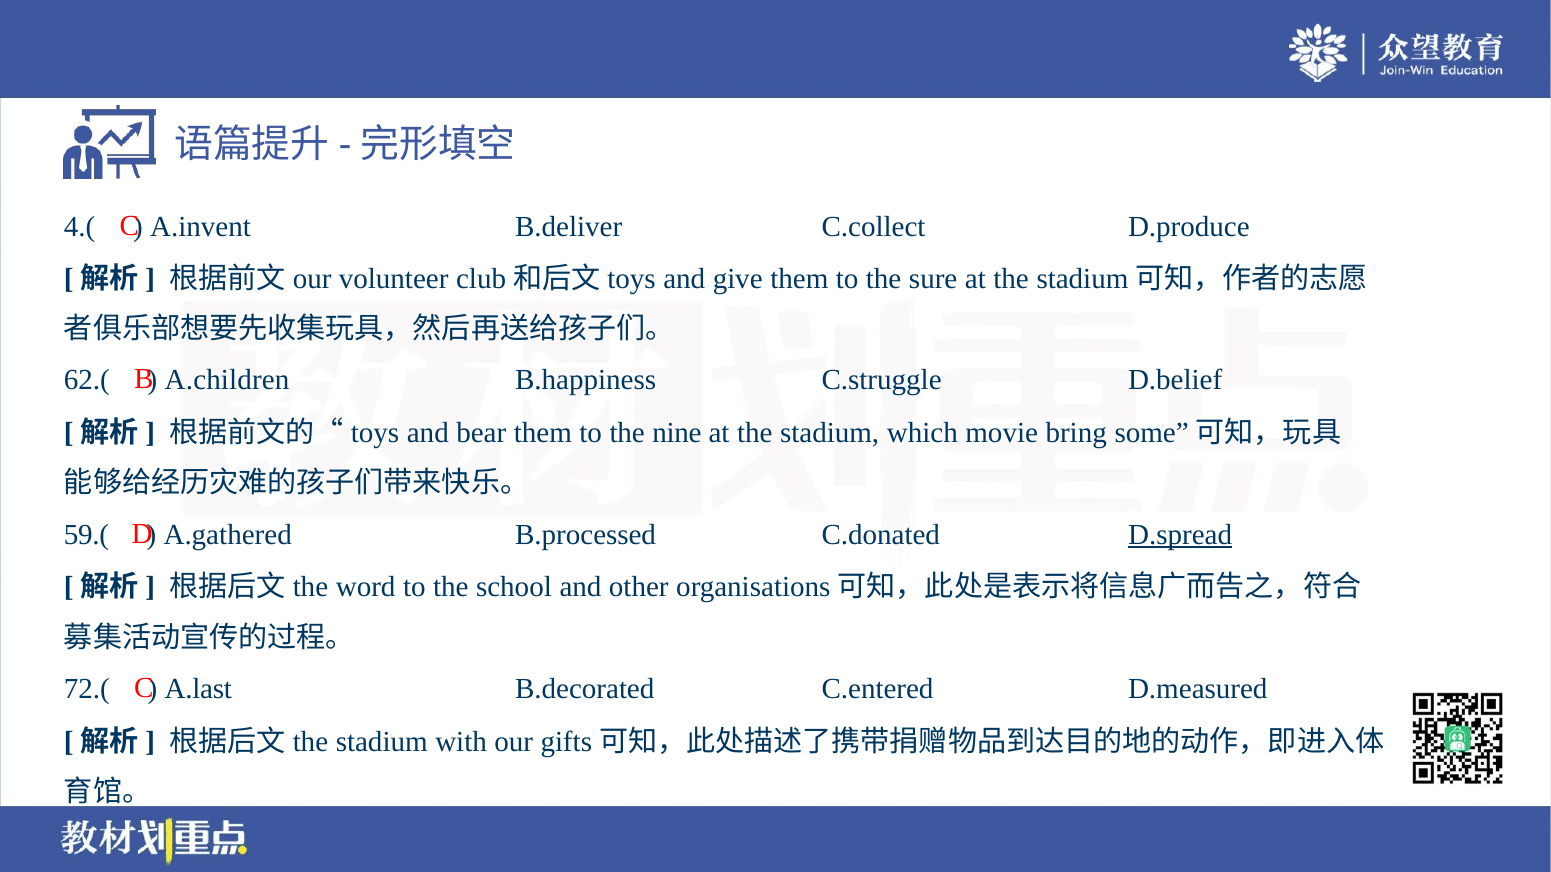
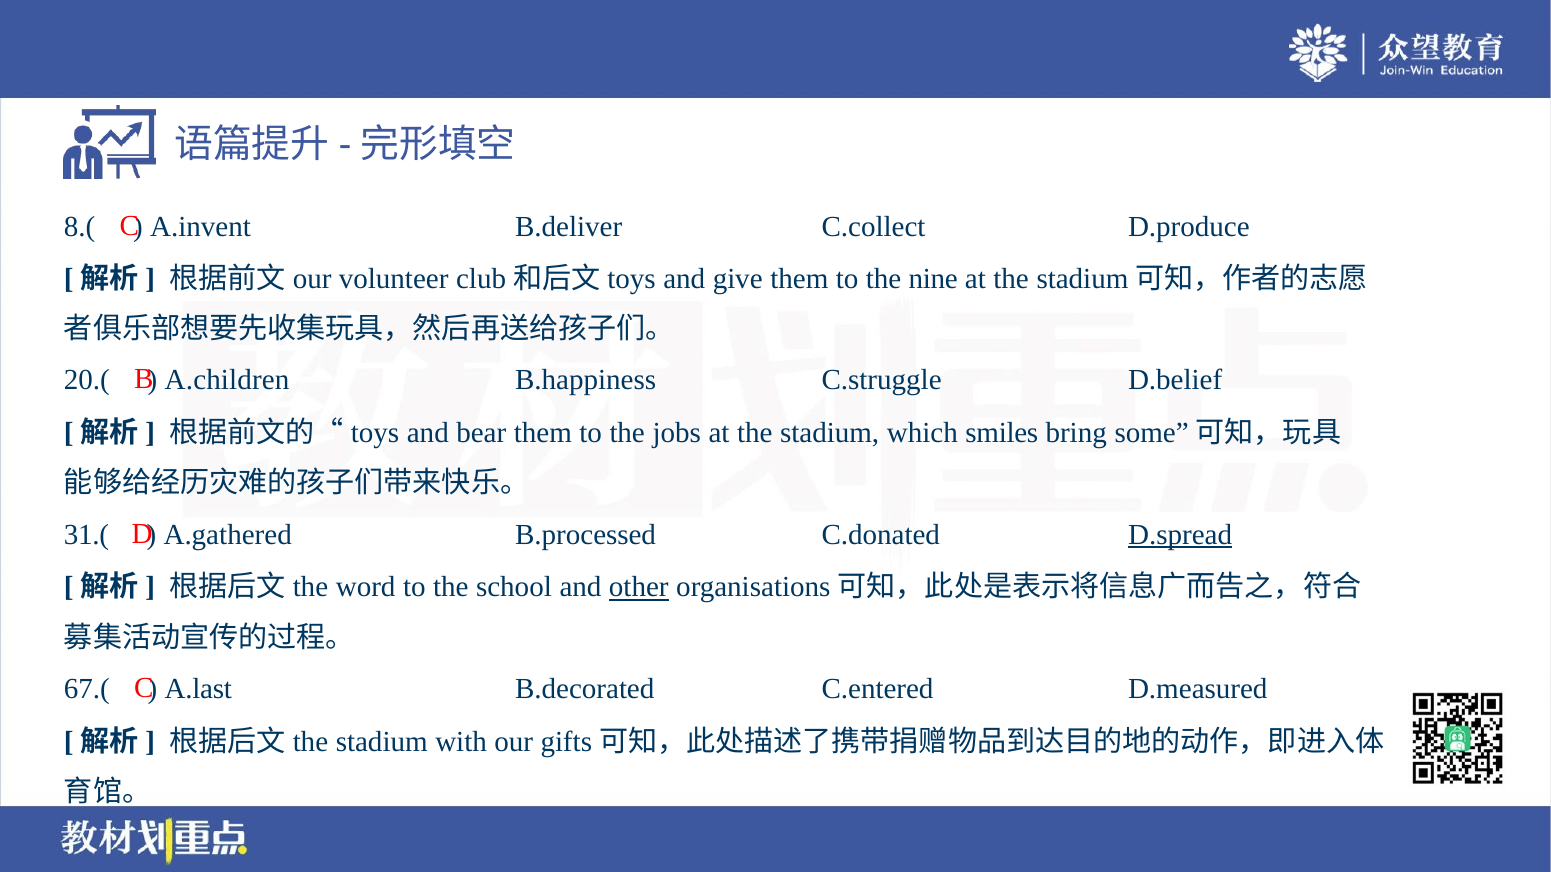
4.(: 4.( -> 8.( (80, 227)
sure: sure -> nine (933, 279)
62.(: 62.( -> 20.( (87, 380)
nine: nine -> jobs (677, 433)
movie: movie -> smiles (1002, 433)
59.(: 59.( -> 31.( (86, 535)
other underline: none -> present (639, 588)
72.(: 72.( -> 67.( (87, 689)
